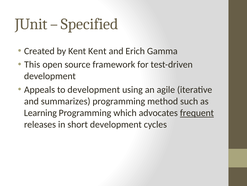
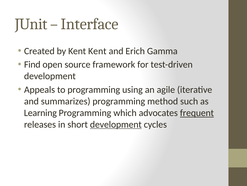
Specified: Specified -> Interface (90, 24)
This: This -> Find (32, 64)
to development: development -> programming (94, 89)
development underline: none -> present (116, 124)
